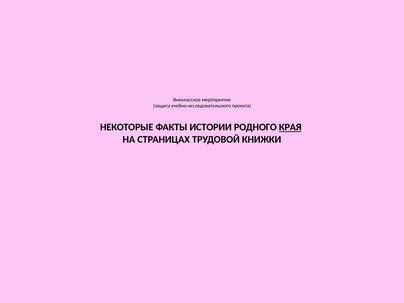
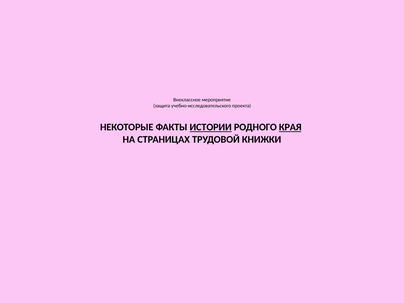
ИСТОРИИ underline: none -> present (211, 127)
